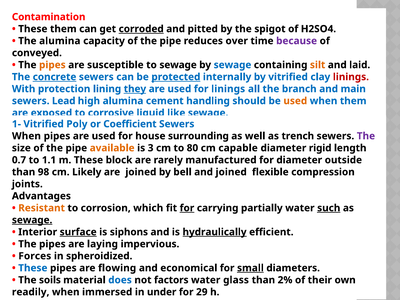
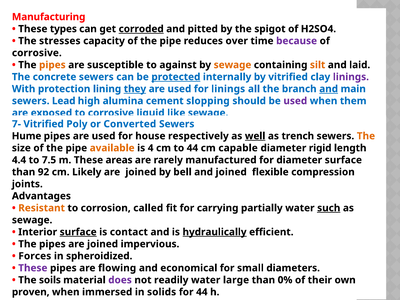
Contamination: Contamination -> Manufacturing (49, 17)
These them: them -> types (63, 29)
The alumina: alumina -> stresses (60, 41)
conveyed: conveyed -> corrosive (37, 53)
to sewage: sewage -> against (178, 65)
sewage colour: blue -> orange (232, 65)
concrete underline: present -> none (55, 77)
linings colour: red -> purple (351, 77)
and underline: none -> present (329, 89)
handling: handling -> slopping (208, 101)
used colour: orange -> purple (295, 101)
1-: 1- -> 7- (16, 124)
Coefficient: Coefficient -> Converted (130, 124)
When: When -> Hume (27, 136)
surrounding: surrounding -> respectively (198, 136)
well underline: none -> present (255, 136)
The colour: purple -> orange (366, 136)
3: 3 -> 4 (151, 148)
to 80: 80 -> 44 (192, 148)
0.7: 0.7 -> 4.4 (19, 160)
1.1: 1.1 -> 7.5 (49, 160)
block: block -> areas (119, 160)
diameter outside: outside -> surface (343, 160)
98: 98 -> 92 (43, 172)
which: which -> called (148, 208)
for underline: present -> none (187, 208)
sewage underline: present -> none (32, 220)
siphons: siphons -> contact (129, 232)
pipes are laying: laying -> joined (103, 244)
These colour: blue -> purple (33, 268)
small underline: present -> none (250, 268)
does colour: blue -> purple (120, 280)
factors: factors -> readily (171, 280)
glass: glass -> large (236, 280)
2%: 2% -> 0% (285, 280)
readily: readily -> proven (31, 292)
under: under -> solids (162, 292)
for 29: 29 -> 44 (202, 292)
